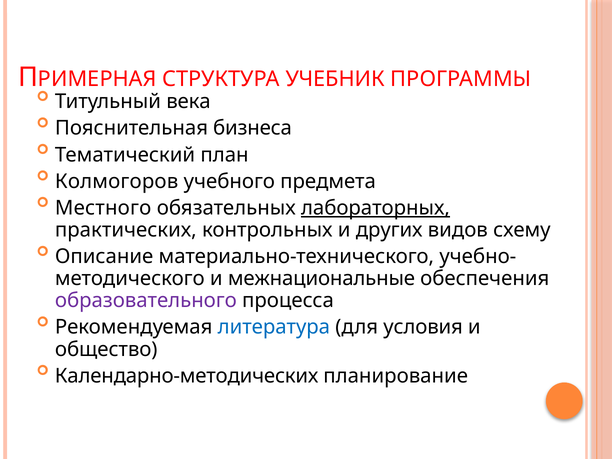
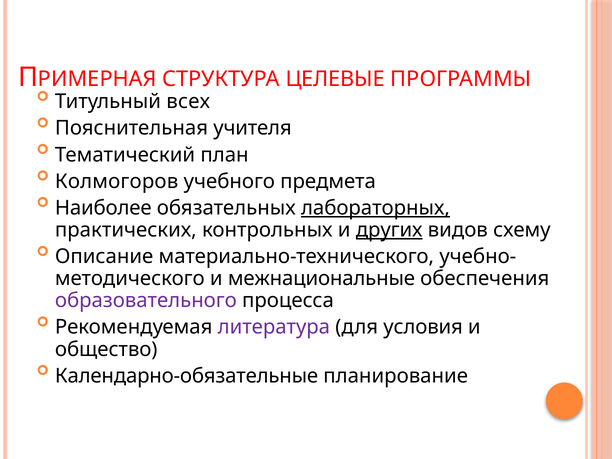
УЧЕБНИК: УЧЕБНИК -> ЦЕЛЕВЫЕ (335, 79)
века: века -> всех (188, 102)
бизнеса: бизнеса -> учителя (252, 128)
Местного: Местного -> Наиболее (103, 208)
других underline: none -> present (389, 230)
литература colour: blue -> purple (274, 327)
Календарно-методических: Календарно-методических -> Календарно-обязательные (187, 376)
